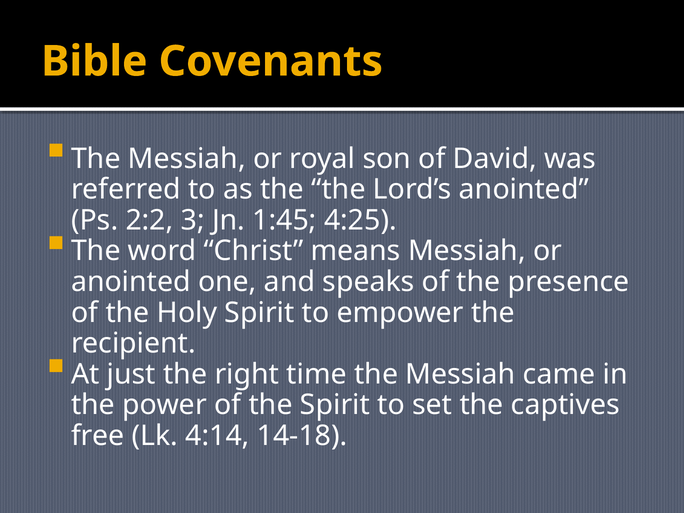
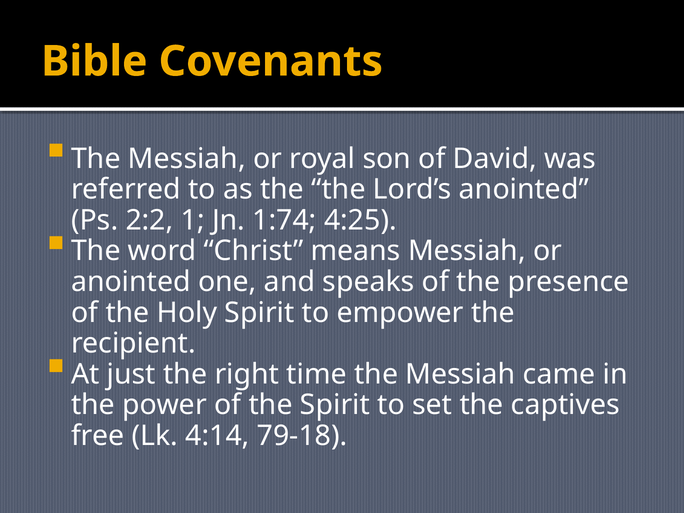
3: 3 -> 1 (193, 220)
1:45: 1:45 -> 1:74 (285, 220)
14-18: 14-18 -> 79-18 (302, 436)
